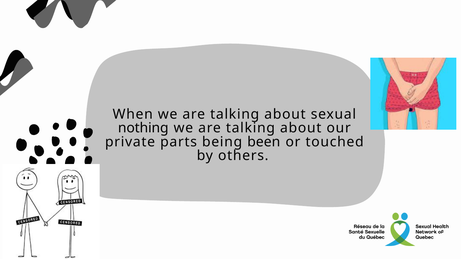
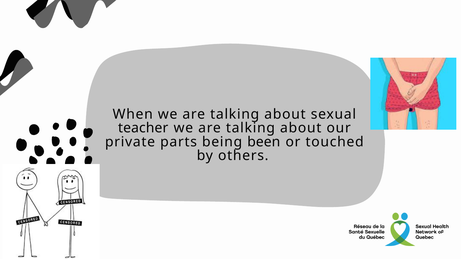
nothing: nothing -> teacher (143, 128)
